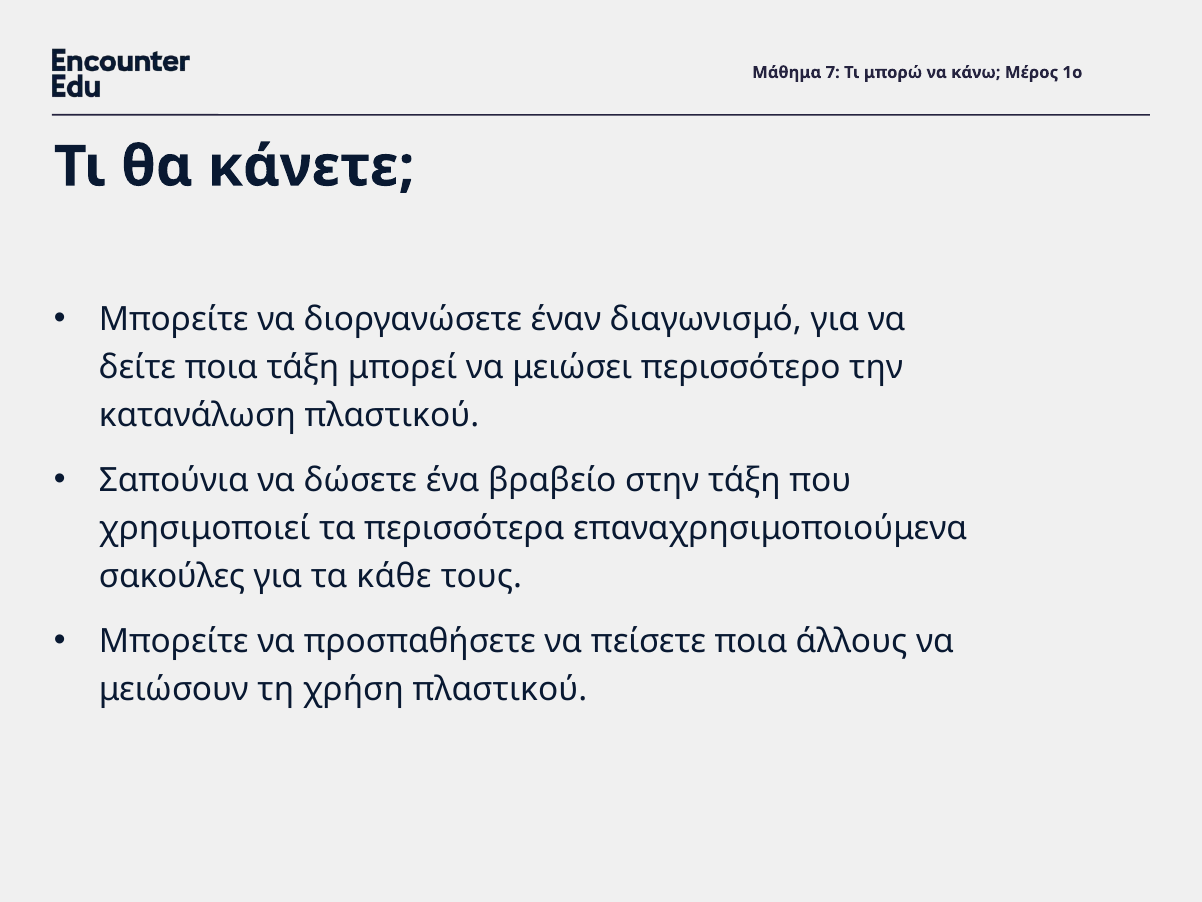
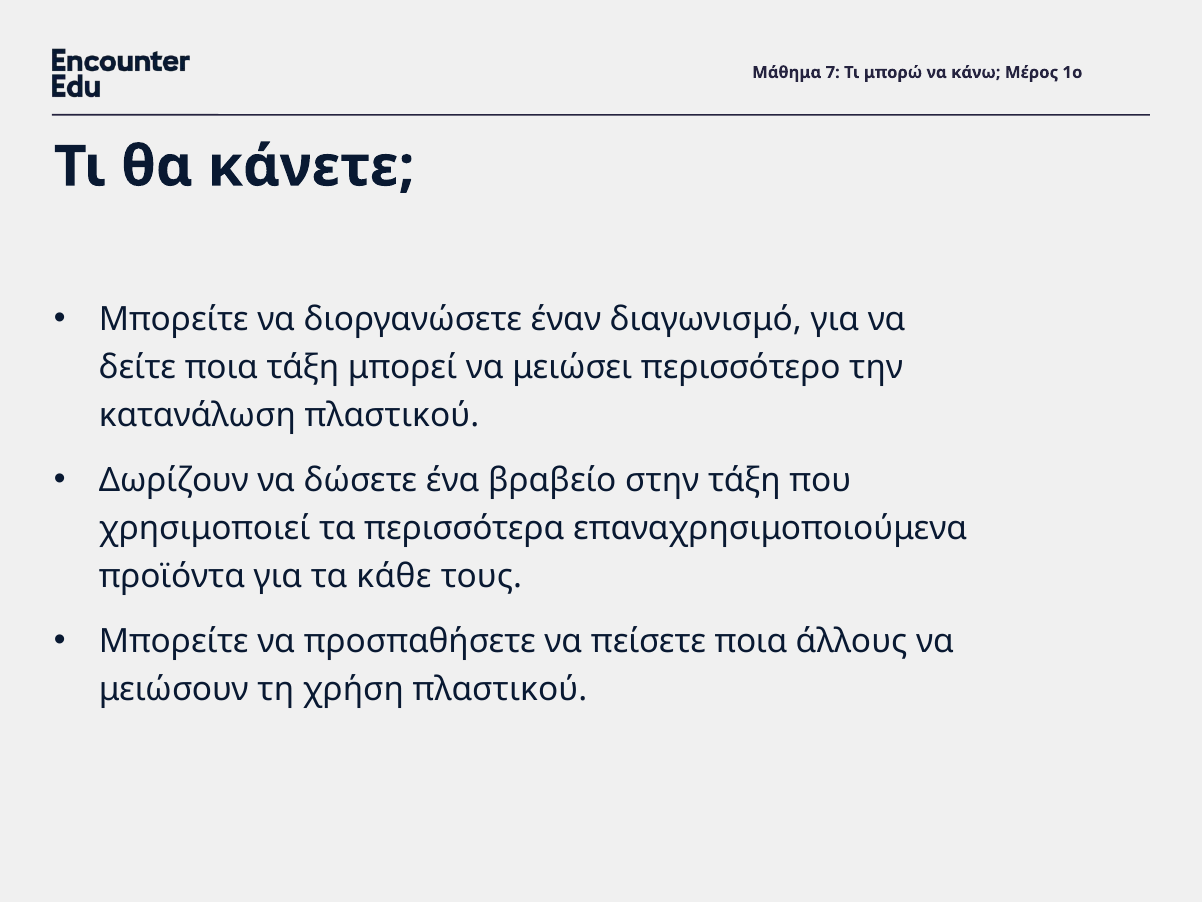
Σαπούνια: Σαπούνια -> Δωρίζουν (174, 480)
σακούλες: σακούλες -> προϊόντα (172, 576)
